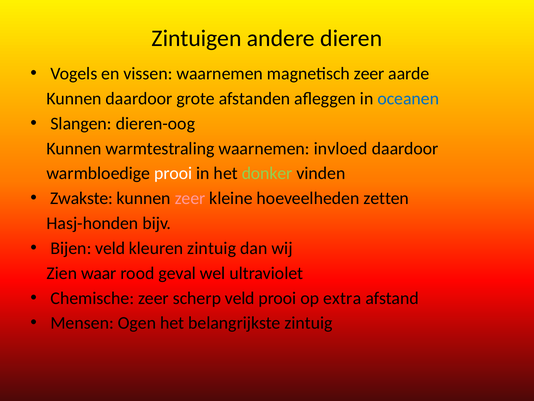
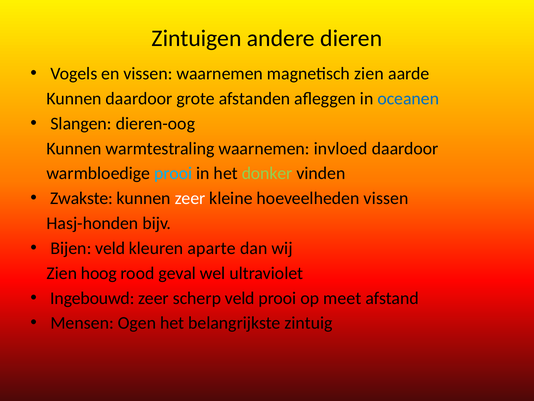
magnetisch zeer: zeer -> zien (369, 74)
prooi colour: white -> light blue (173, 173)
zeer colour: pink -> white (190, 198)
hoeveelheden zetten: zetten -> vissen (386, 198)
kleuren zintuig: zintuig -> aparte (212, 248)
waar: waar -> hoog (99, 273)
Chemische: Chemische -> Ingebouwd (92, 298)
extra: extra -> meet (342, 298)
